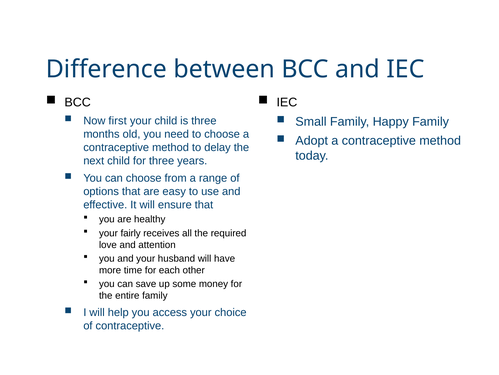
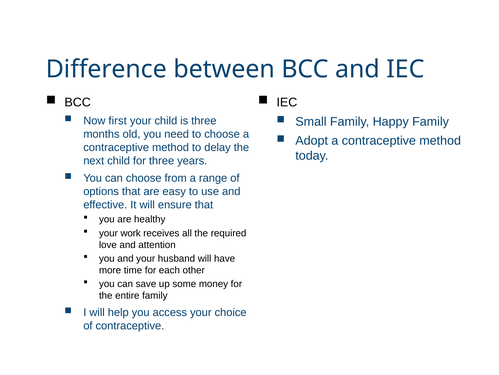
fairly: fairly -> work (131, 233)
